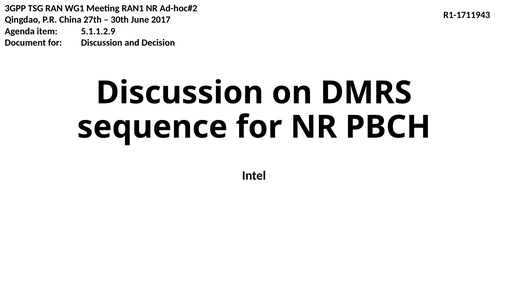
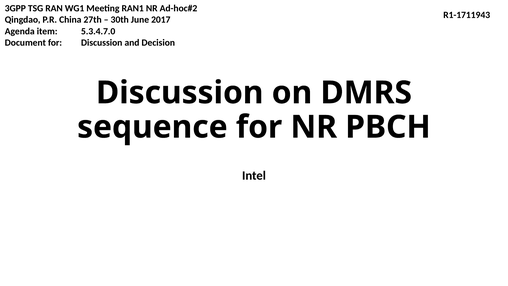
5.1.1.2.9: 5.1.1.2.9 -> 5.3.4.7.0 (98, 31)
